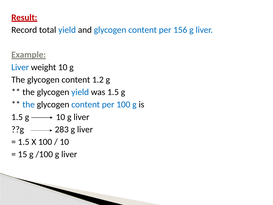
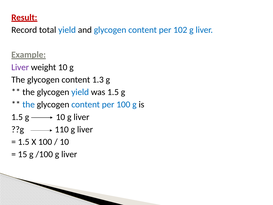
156: 156 -> 102 (180, 30)
Liver colour: blue -> purple (20, 67)
1.2: 1.2 -> 1.3 (98, 80)
283: 283 -> 110 (62, 129)
